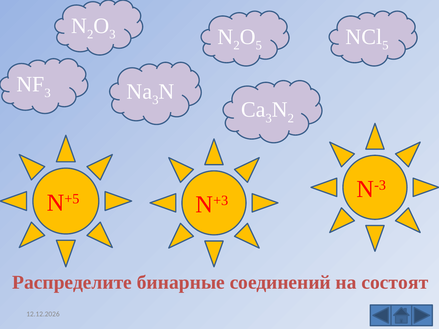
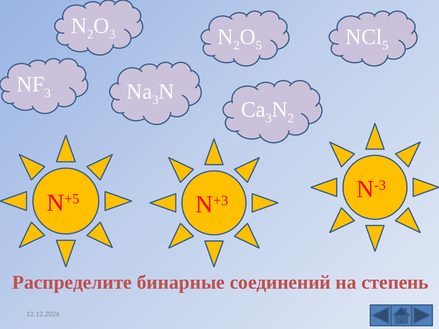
состоят: состоят -> степень (395, 283)
